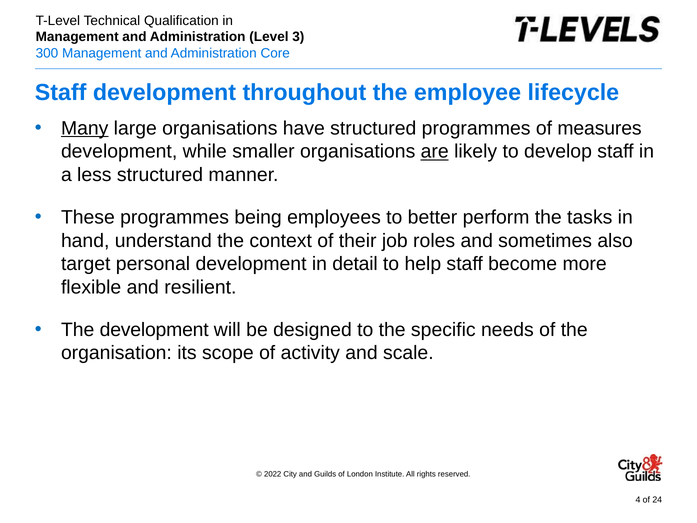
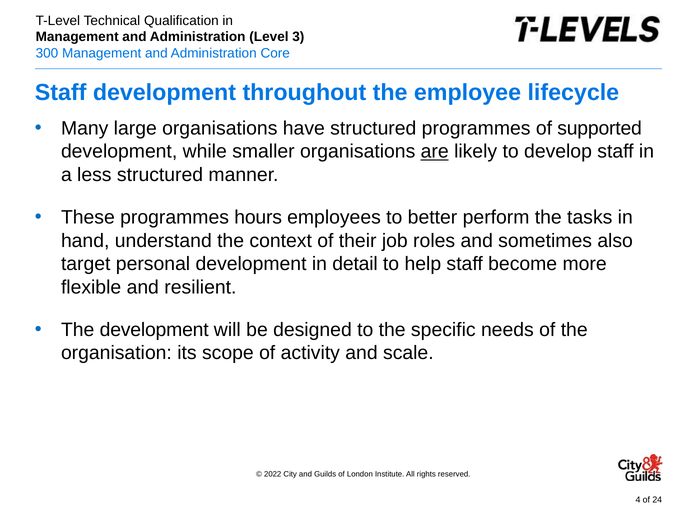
Many underline: present -> none (85, 128)
measures: measures -> supported (600, 128)
being: being -> hours (258, 217)
